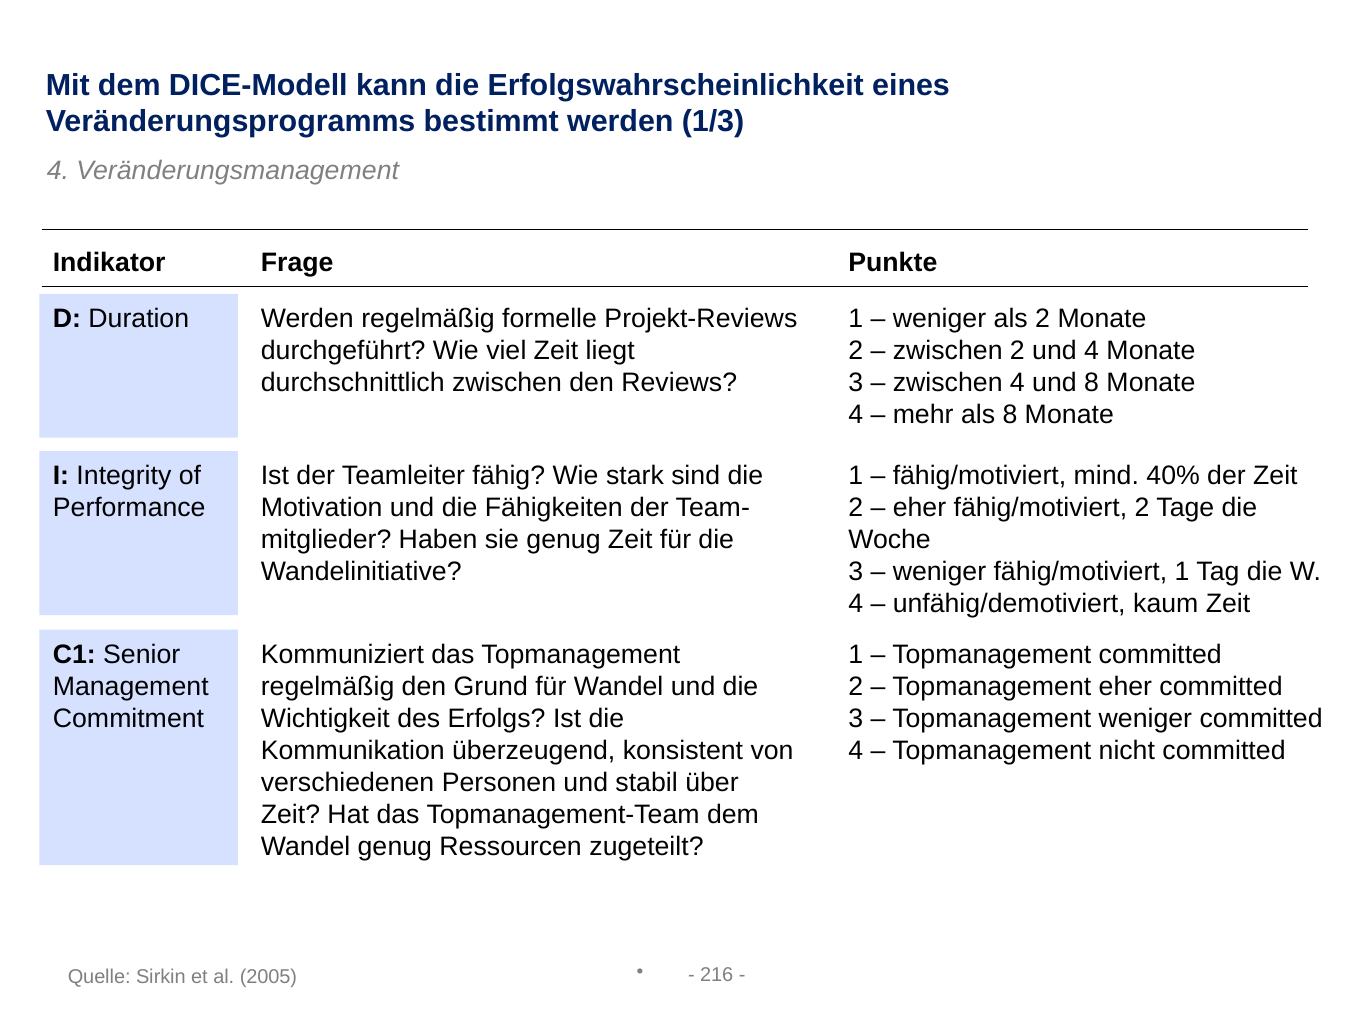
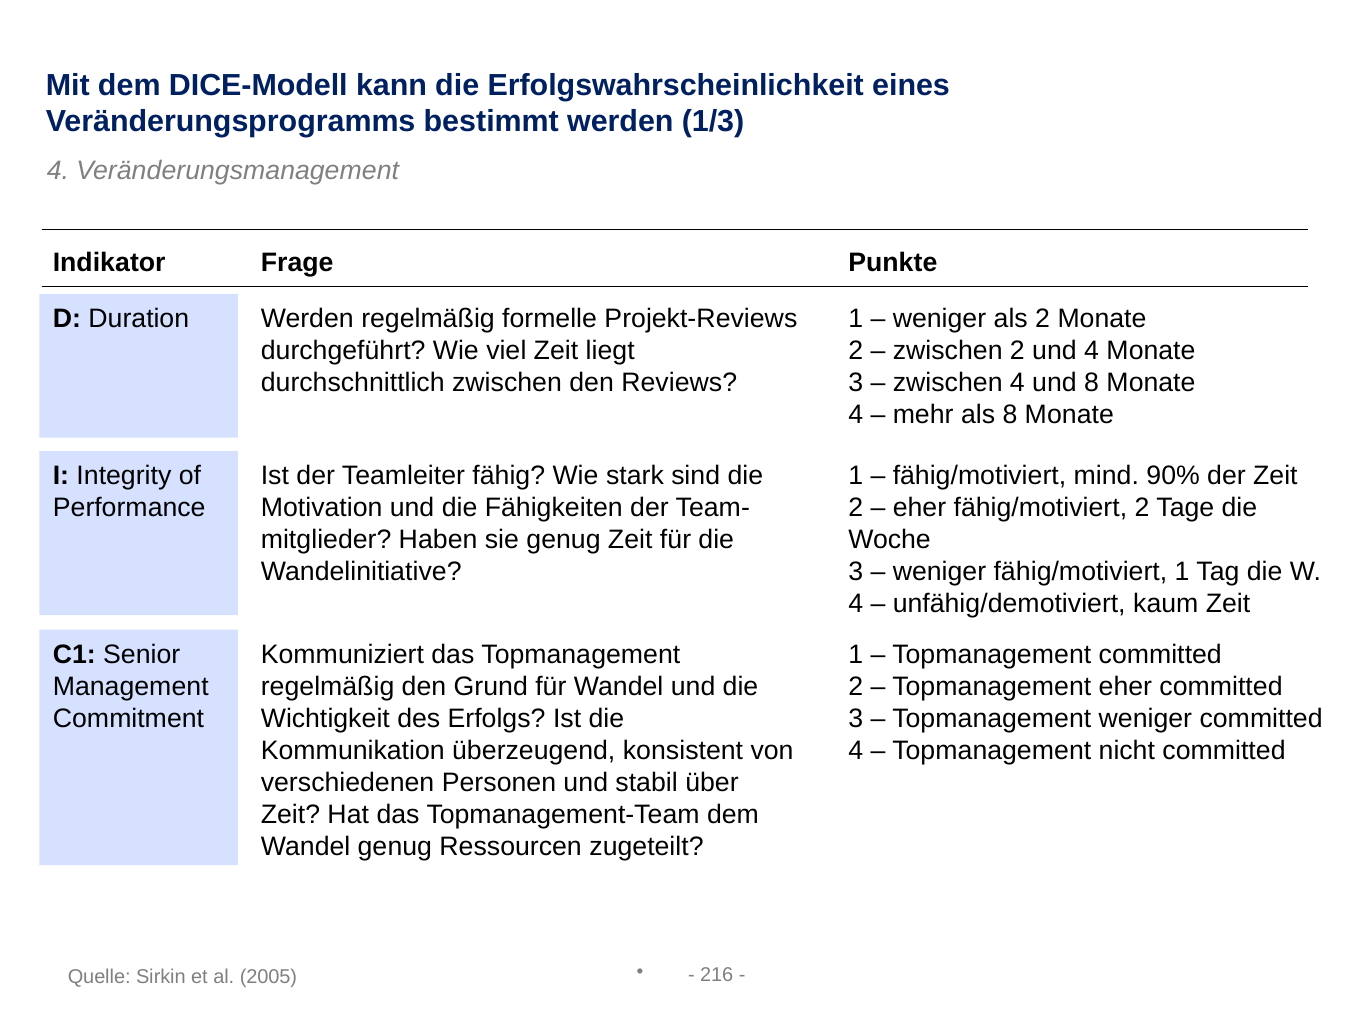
40%: 40% -> 90% (1173, 476)
